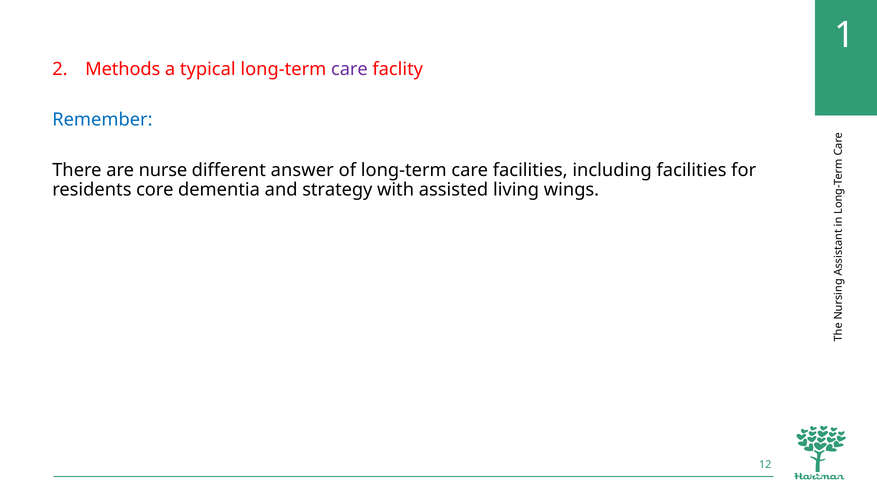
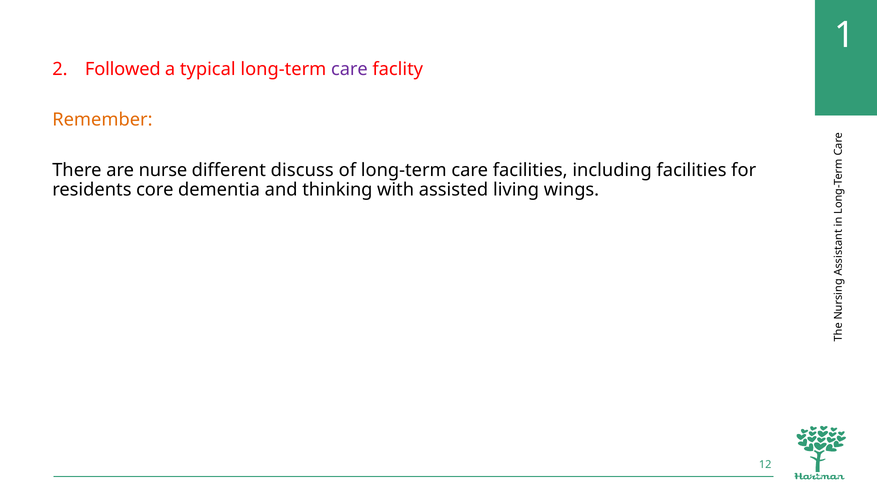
Methods: Methods -> Followed (123, 69)
Remember colour: blue -> orange (102, 120)
answer: answer -> discuss (302, 170)
strategy: strategy -> thinking (337, 190)
